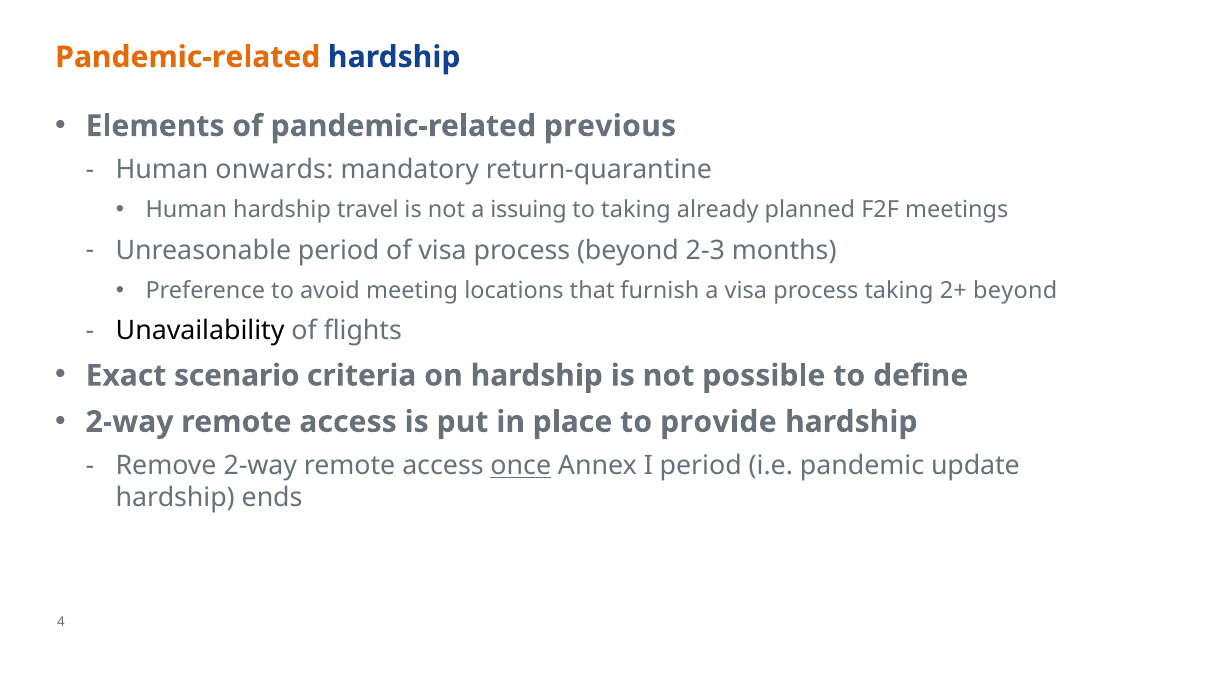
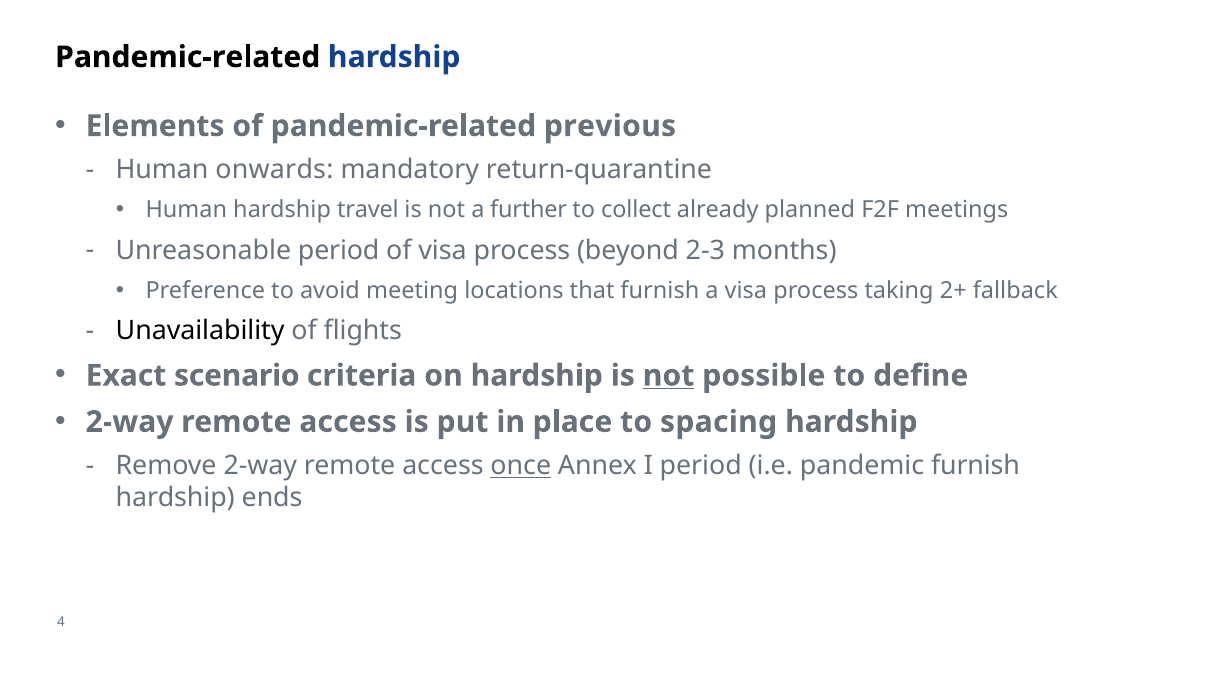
Pandemic-related colour: orange -> black (188, 57)
issuing: issuing -> further (529, 210)
to taking: taking -> collect (636, 210)
2+ beyond: beyond -> fallback (1015, 291)
not underline: none -> present (669, 376)
provide: provide -> spacing (718, 422)
pandemic update: update -> furnish (975, 466)
